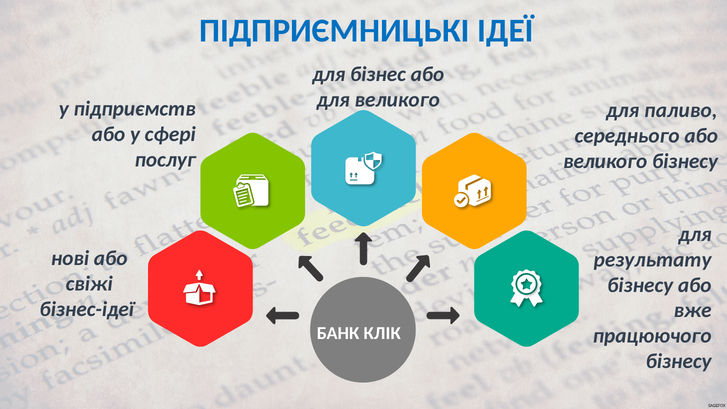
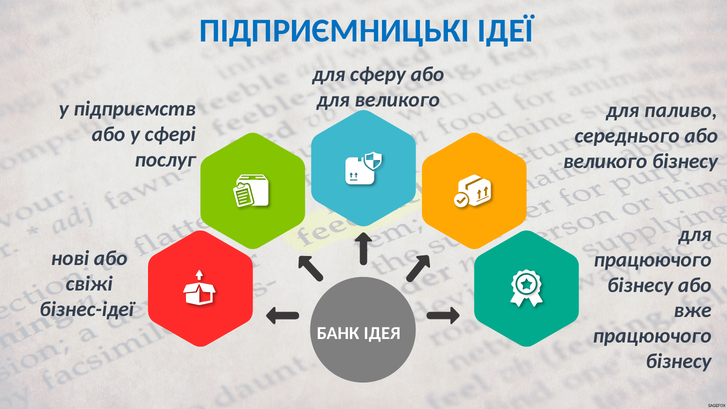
бізнес: бізнес -> сферу (378, 74)
результату: результату -> працюючого (653, 260)
КЛІК: КЛІК -> ІДЕЯ (382, 333)
